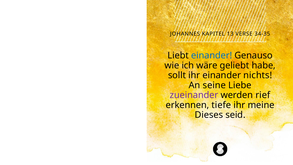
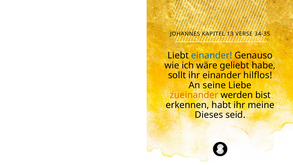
nichts: nichts -> hilflos (258, 75)
zueinander colour: purple -> orange (194, 95)
rief: rief -> bist (263, 95)
tiefe: tiefe -> habt (221, 105)
